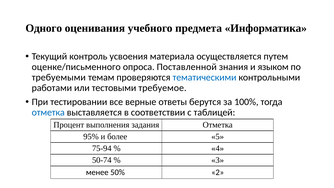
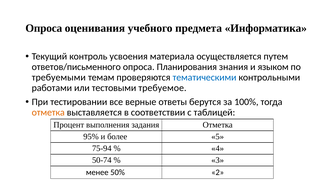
Одного: Одного -> Опроса (44, 28)
оценке/письменного: оценке/письменного -> ответов/письменного (76, 67)
Поставленной: Поставленной -> Планирования (187, 67)
отметка colour: blue -> orange (48, 112)
